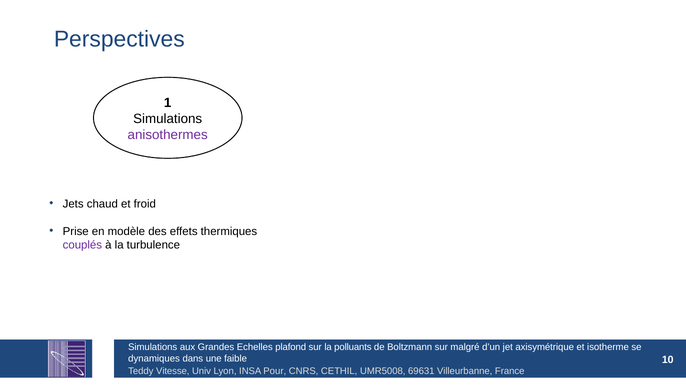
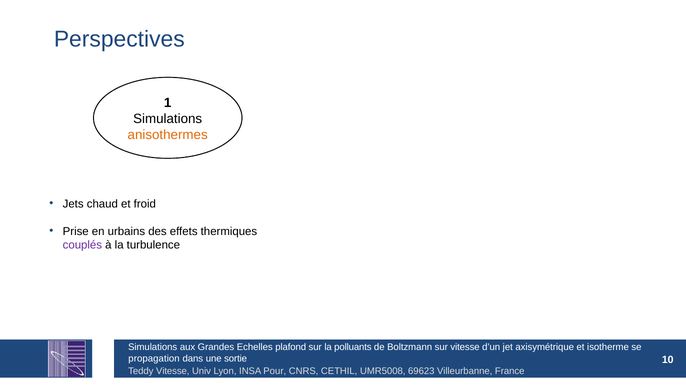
anisothermes colour: purple -> orange (168, 135)
modèle: modèle -> urbains (126, 231)
sur malgré: malgré -> vitesse (465, 347)
dynamiques: dynamiques -> propagation (154, 359)
faible: faible -> sortie (236, 359)
69631: 69631 -> 69623 (421, 371)
